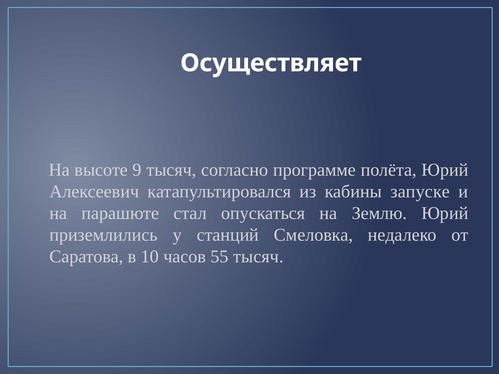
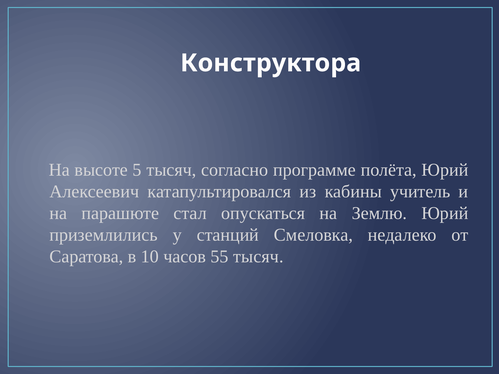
Осуществляет: Осуществляет -> Конструктора (271, 63)
9: 9 -> 5 (137, 170)
запуске: запуске -> учитель (420, 192)
